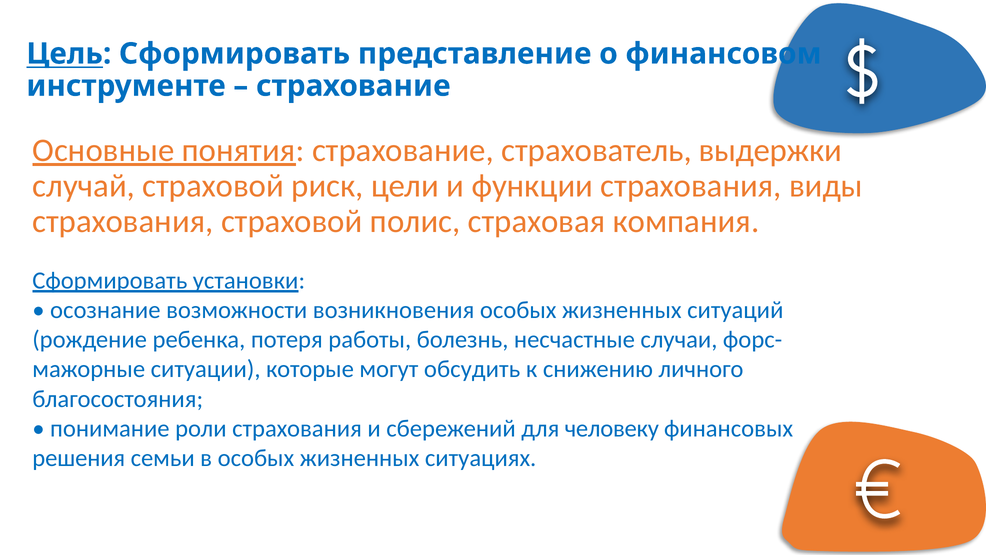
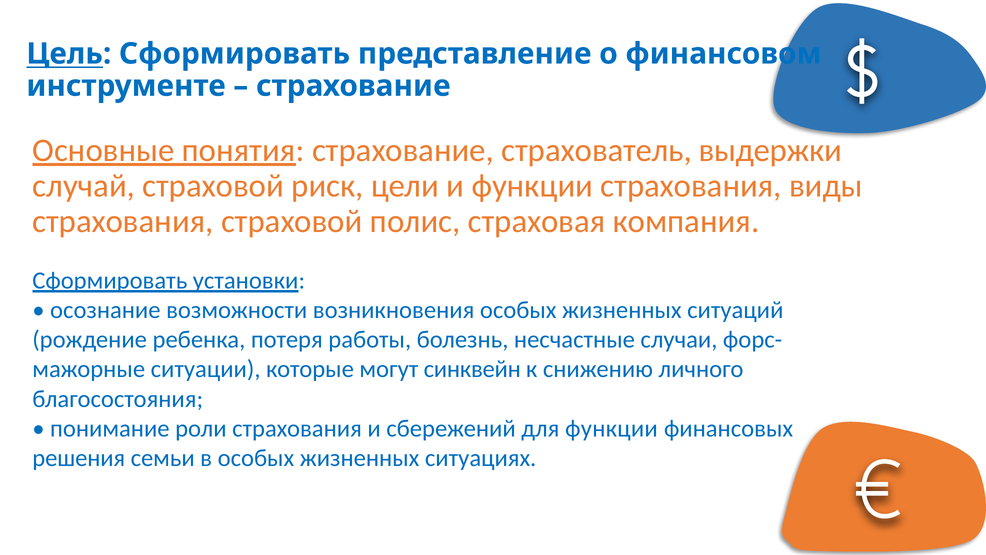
обсудить: обсудить -> синквейн (472, 369)
для человеку: человеку -> функции (612, 428)
